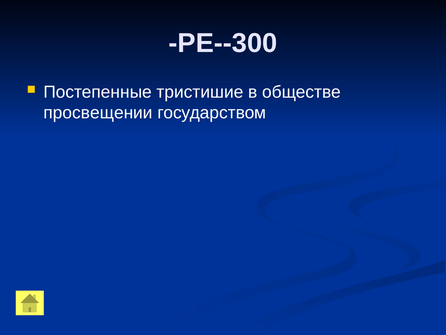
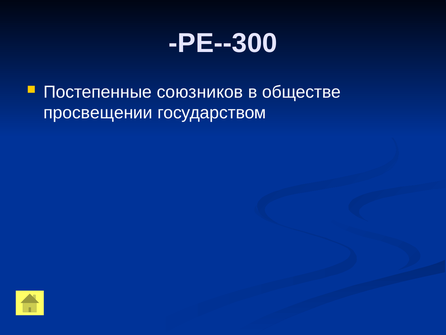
тристишие: тристишие -> союзников (200, 92)
